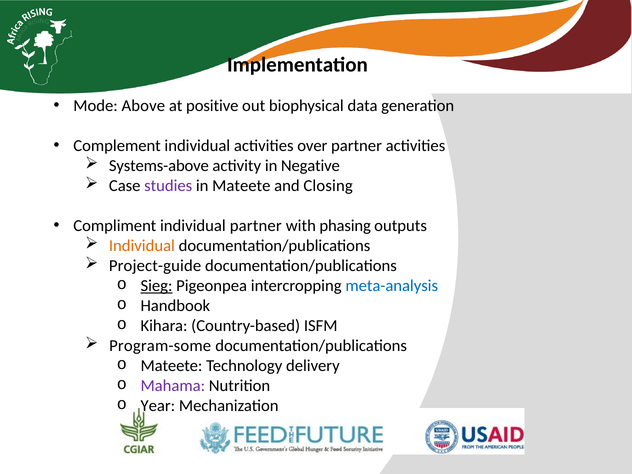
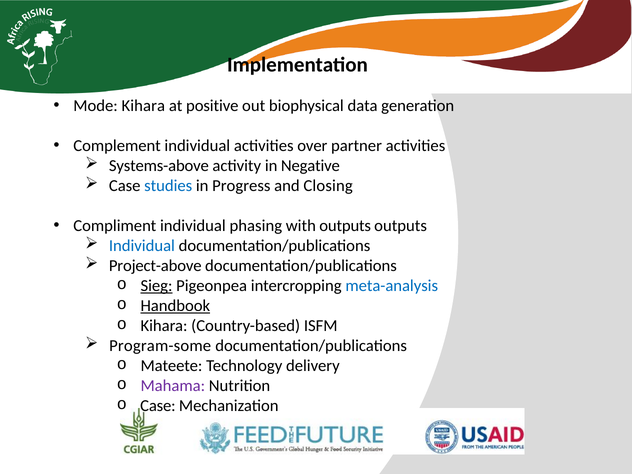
Mode Above: Above -> Kihara (143, 106)
studies colour: purple -> blue (168, 186)
in Mateete: Mateete -> Progress (241, 186)
individual partner: partner -> phasing (256, 226)
with phasing: phasing -> outputs (345, 226)
Individual colour: orange -> blue (142, 246)
Project-guide: Project-guide -> Project-above (155, 266)
Handbook underline: none -> present (175, 306)
Year: Year -> Case (158, 406)
